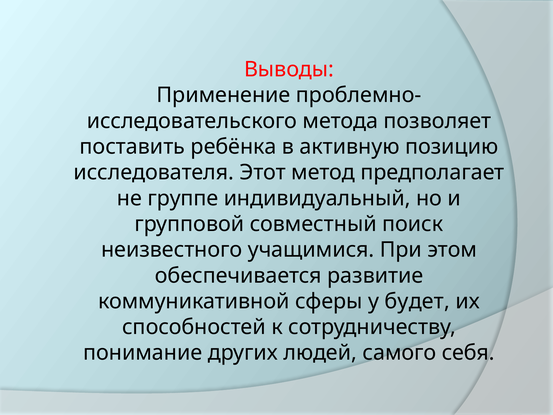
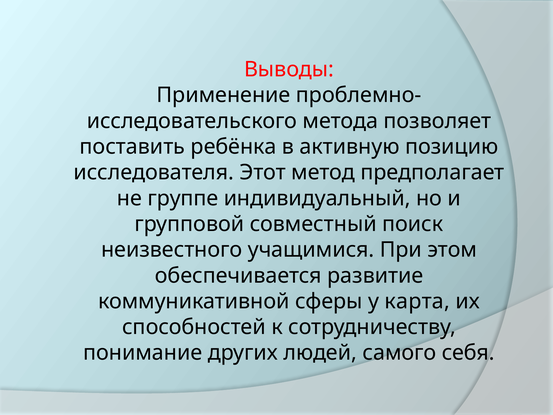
будет: будет -> карта (417, 301)
